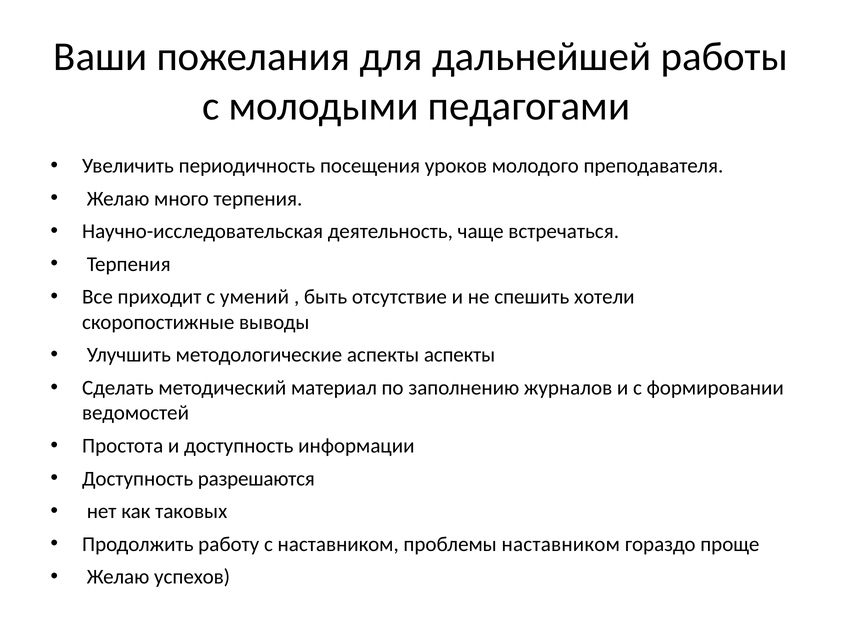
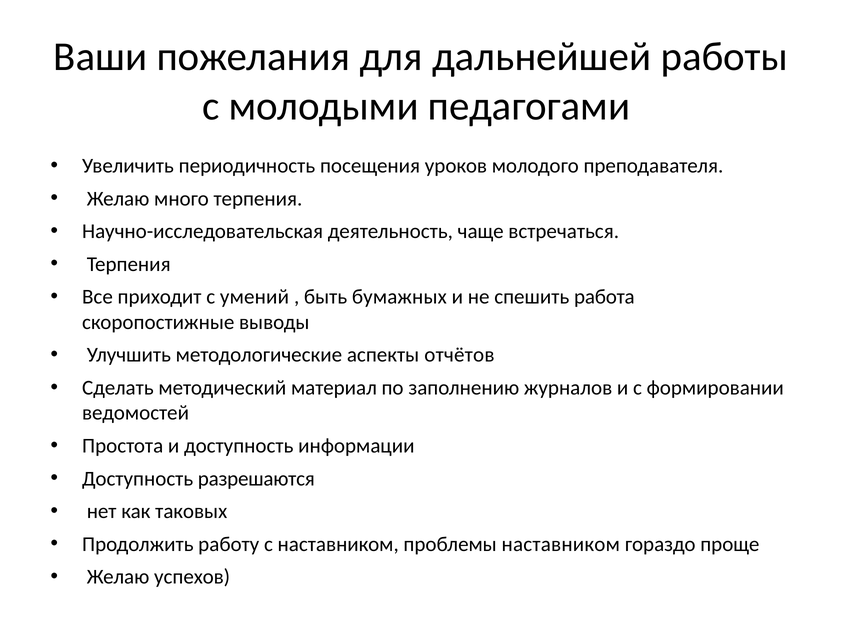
отсутствие: отсутствие -> бумажных (399, 297)
хотели: хотели -> работа (604, 297)
аспекты аспекты: аспекты -> отчётов (459, 355)
